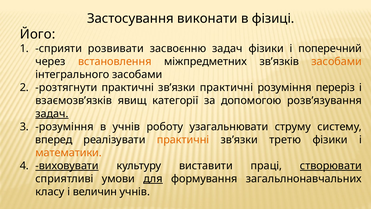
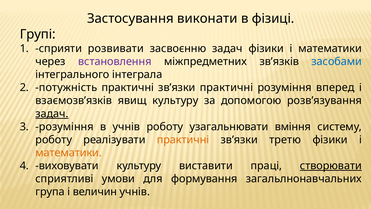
Його: Його -> Групі (38, 34)
поперечний: поперечний -> математики (330, 49)
встановлення colour: orange -> purple (115, 62)
засобами colour: orange -> blue (337, 62)
інтегрального засобами: засобами -> інтеграла (137, 75)
розтягнути: розтягнути -> потужність (66, 88)
переріз: переріз -> вперед (335, 88)
явищ категорії: категорії -> культуру (175, 101)
струму: струму -> вміння (293, 127)
вперед: вперед -> роботу (54, 139)
виховувати underline: present -> none (67, 165)
для underline: present -> none (153, 178)
класу: класу -> група (50, 191)
